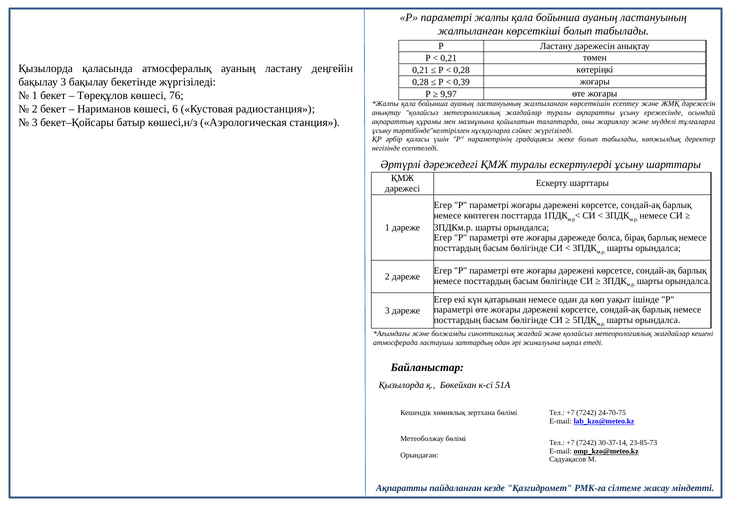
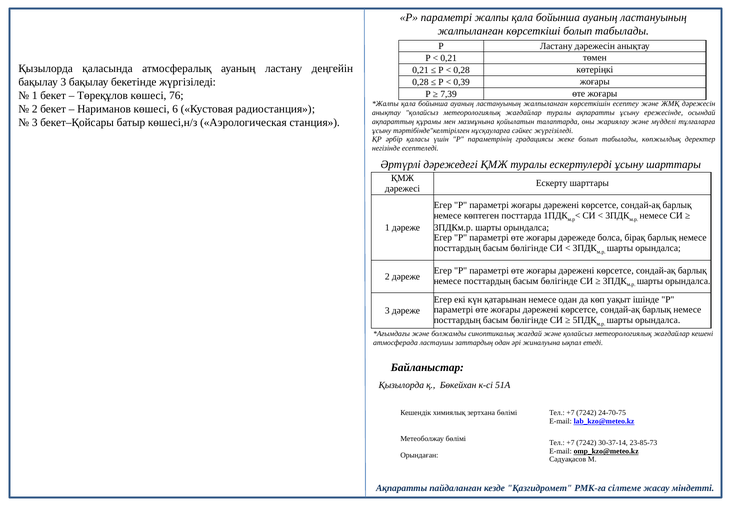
9,97: 9,97 -> 7,39 (449, 94)
